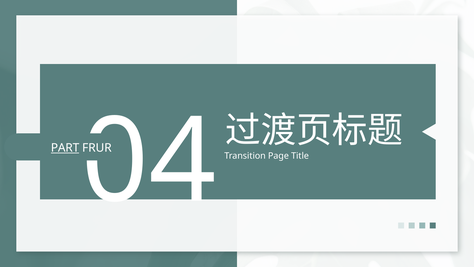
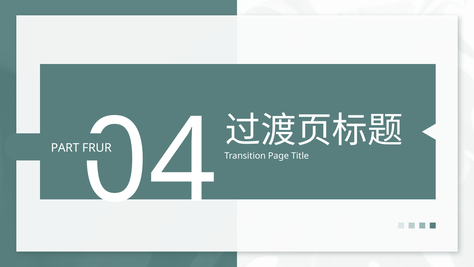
PART underline: present -> none (65, 148)
